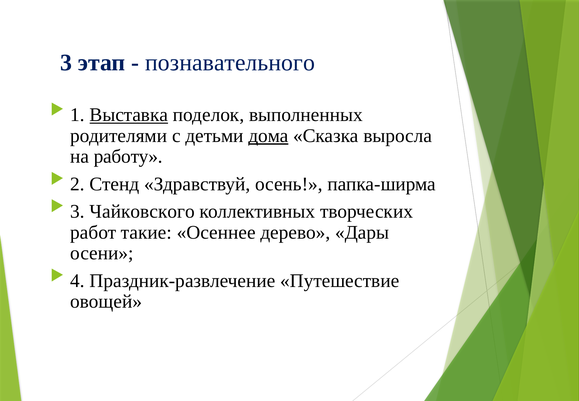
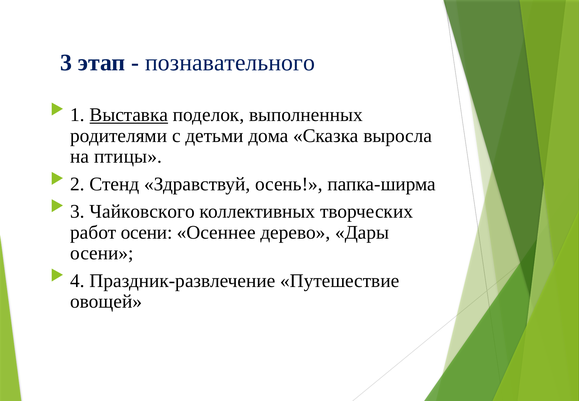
дома underline: present -> none (268, 136)
работу: работу -> птицы (128, 156)
работ такие: такие -> осени (147, 232)
